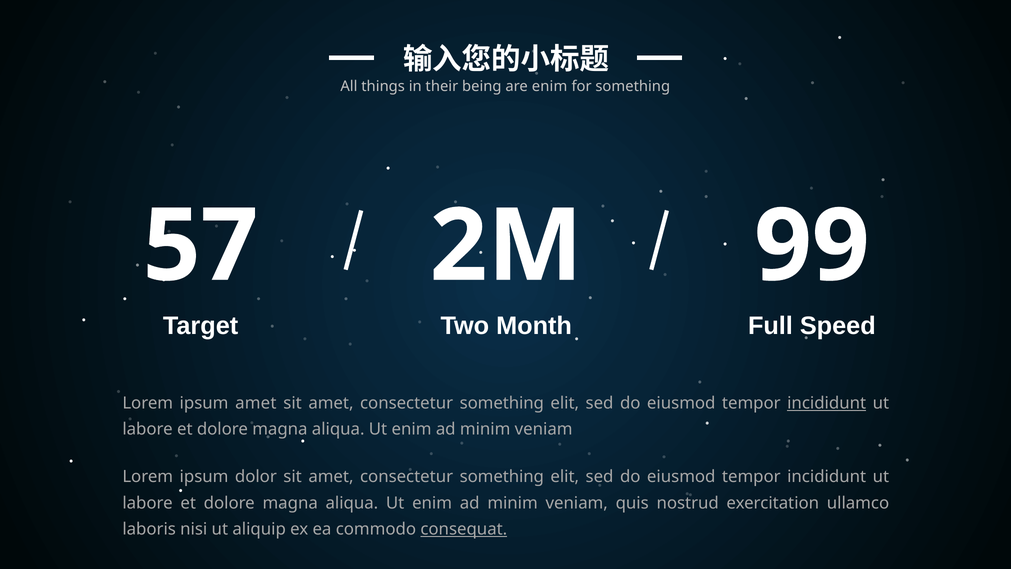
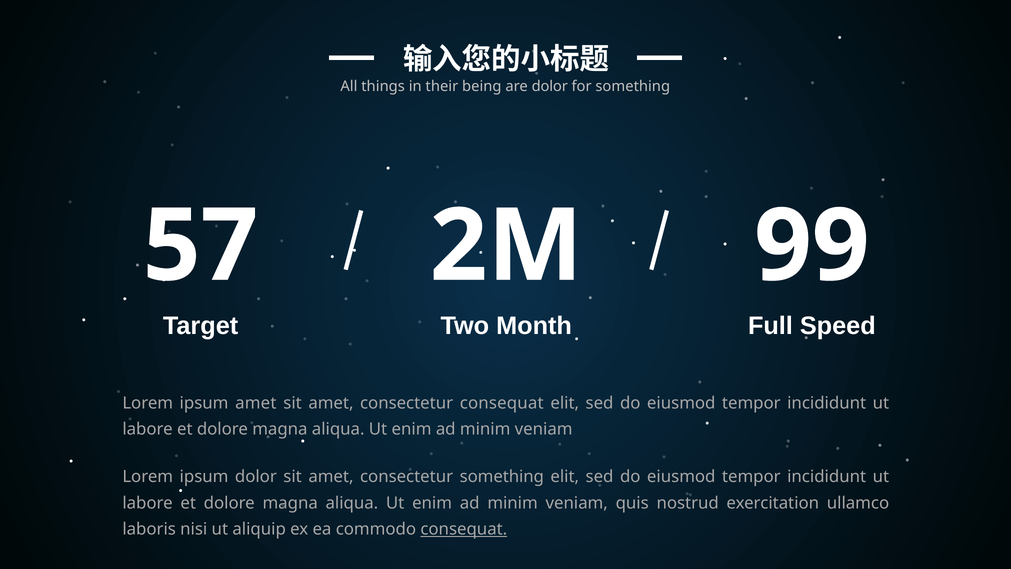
are enim: enim -> dolor (550, 86)
something: something -> consequat (502, 403)
incididunt underline: present -> none (827, 403)
